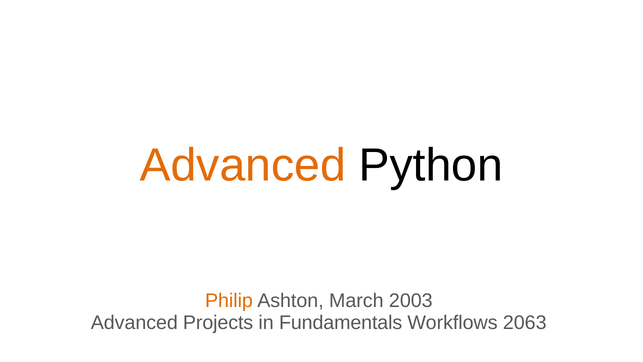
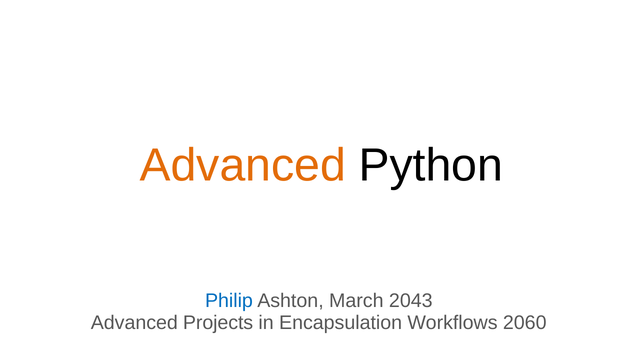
Philip colour: orange -> blue (229, 300)
2003: 2003 -> 2043 (411, 300)
Fundamentals: Fundamentals -> Encapsulation (341, 322)
2063: 2063 -> 2060 (525, 322)
